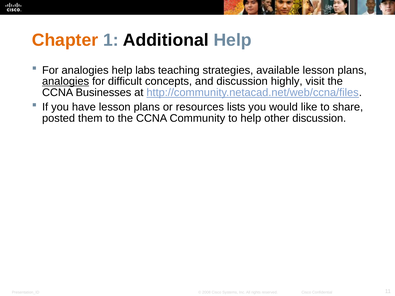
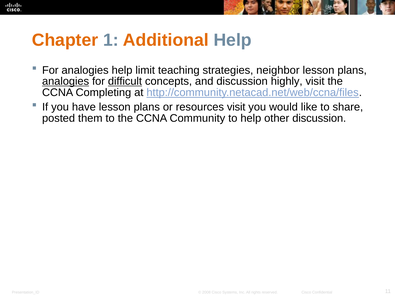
Additional colour: black -> orange (166, 40)
labs: labs -> limit (145, 70)
available: available -> neighbor (278, 70)
difficult underline: none -> present (125, 81)
Businesses: Businesses -> Completing (103, 93)
resources lists: lists -> visit (236, 107)
